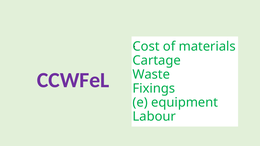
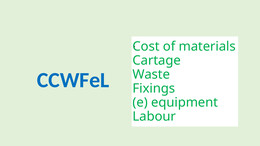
CCWFeL colour: purple -> blue (73, 80)
